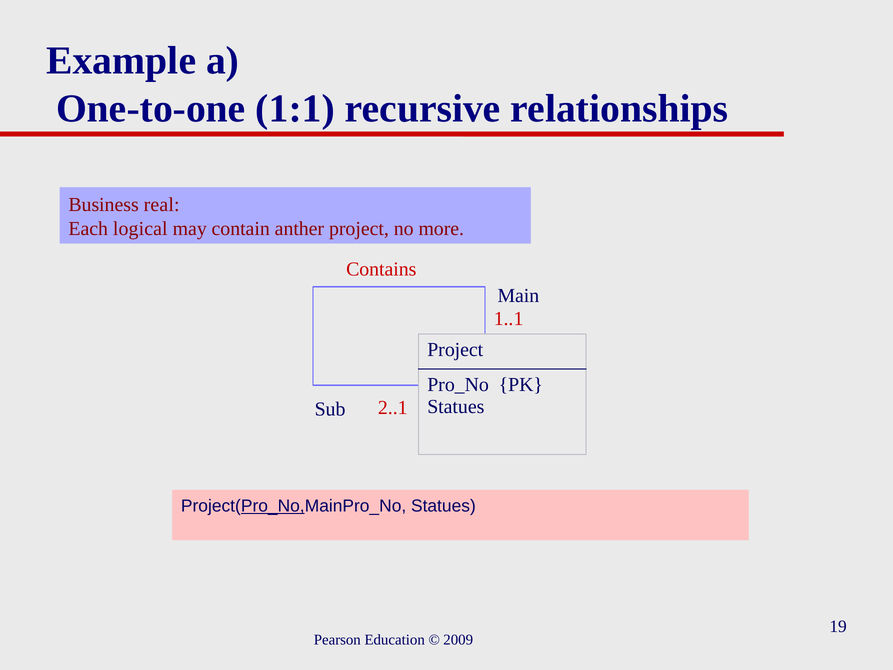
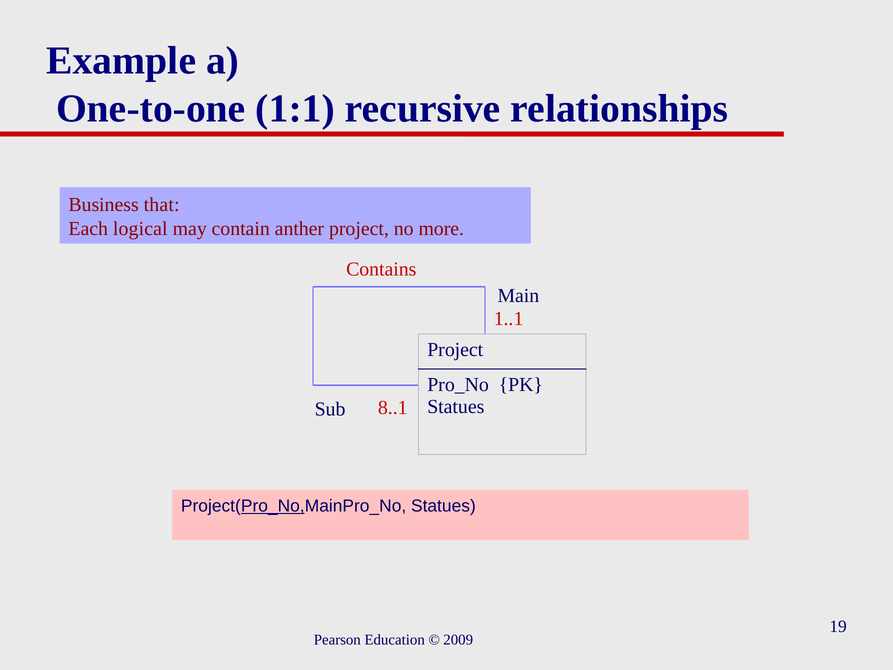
real: real -> that (162, 205)
2..1: 2..1 -> 8..1 (393, 408)
